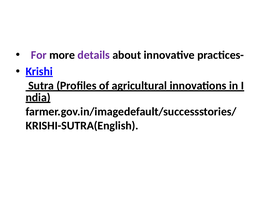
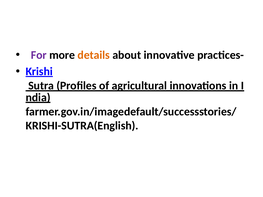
details colour: purple -> orange (94, 55)
